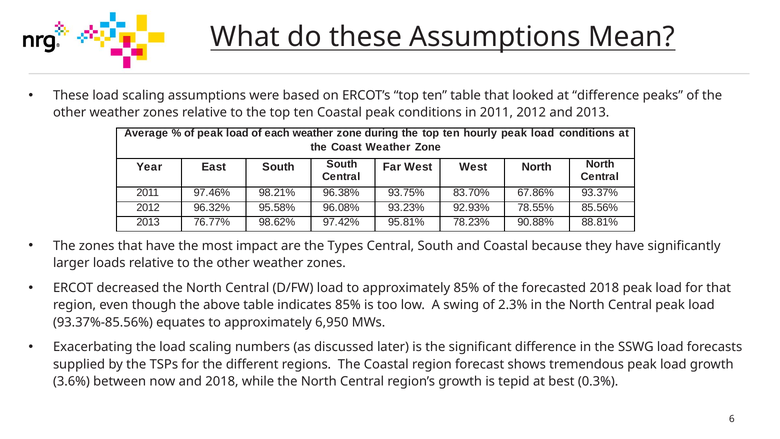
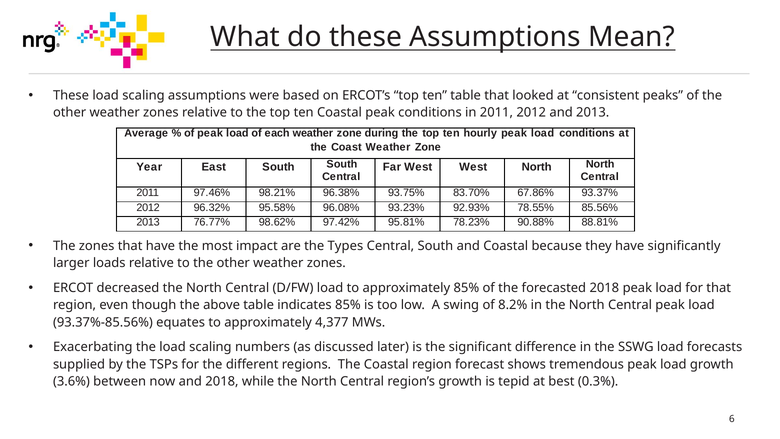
at difference: difference -> consistent (606, 95)
2.3%: 2.3% -> 8.2% (513, 305)
6,950: 6,950 -> 4,377 (332, 322)
